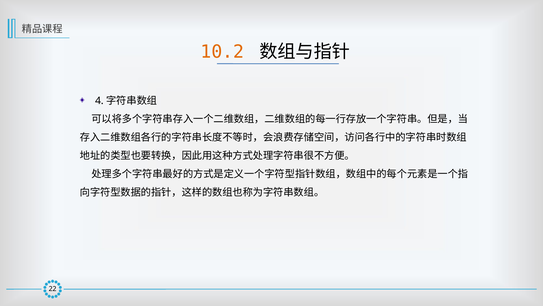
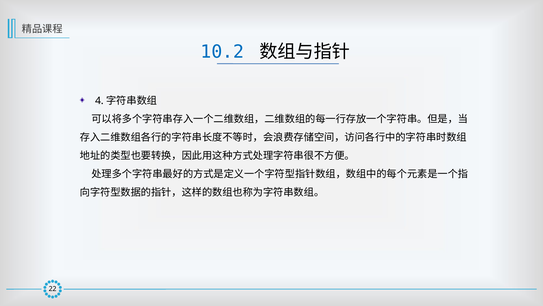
10.2 colour: orange -> blue (222, 52)
